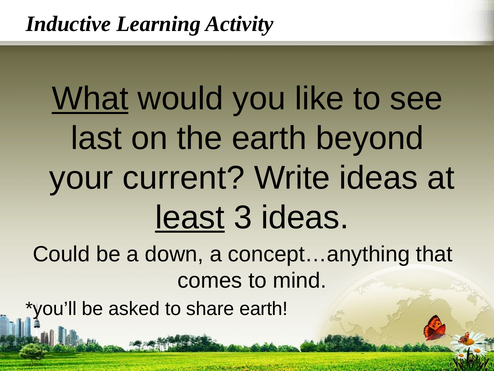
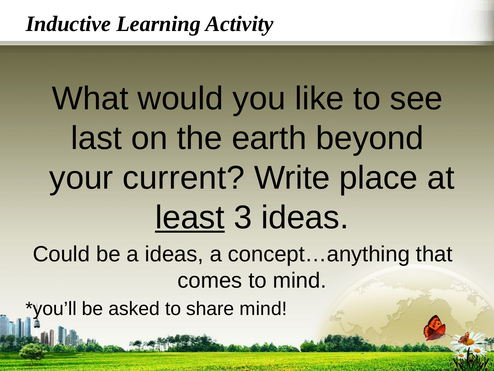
What underline: present -> none (90, 99)
Write ideas: ideas -> place (379, 178)
a down: down -> ideas (174, 254)
share earth: earth -> mind (263, 308)
